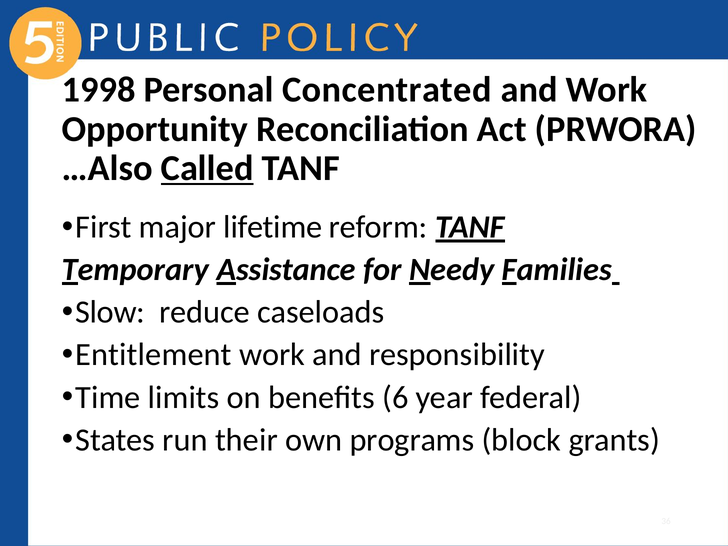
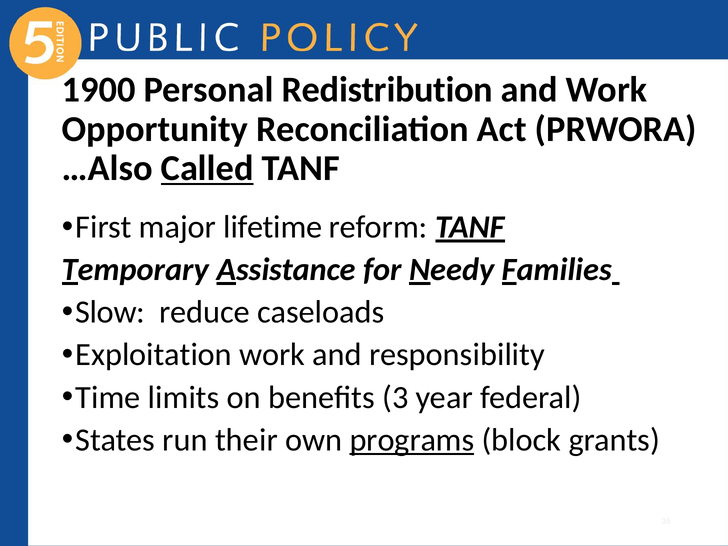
1998: 1998 -> 1900 (99, 90)
Concentrated: Concentrated -> Redistribution (387, 90)
Entitlement: Entitlement -> Exploitation (154, 355)
6: 6 -> 3 (395, 397)
programs underline: none -> present (412, 440)
